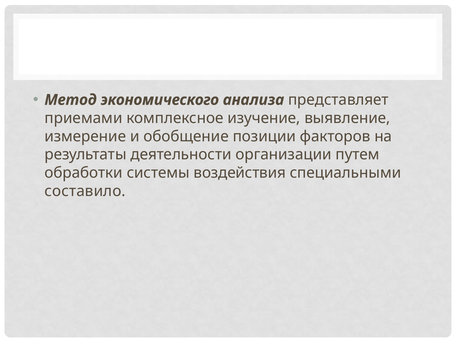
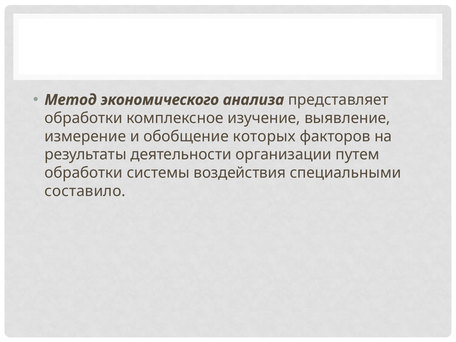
приемами: приемами -> обработки (84, 118)
позиции: позиции -> которых (264, 136)
